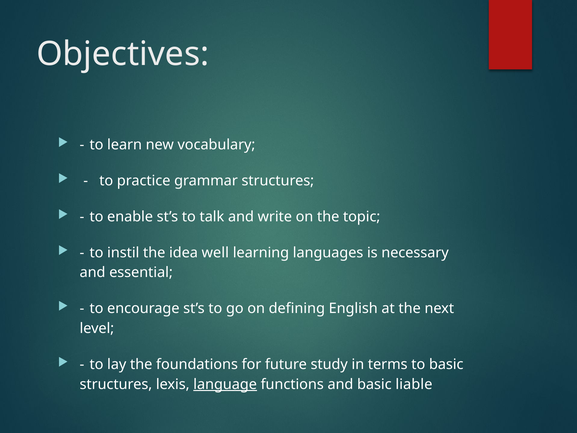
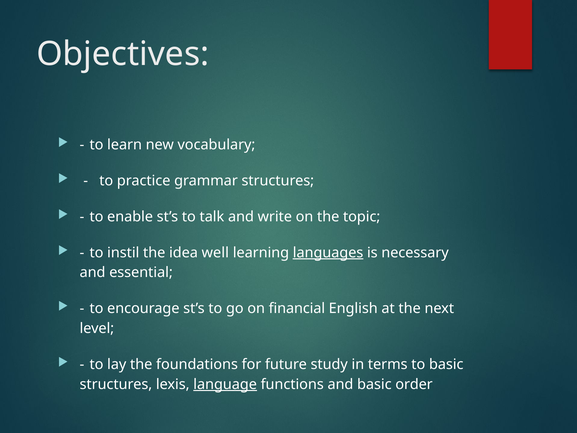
languages underline: none -> present (328, 253)
defining: defining -> financial (297, 308)
liable: liable -> order (414, 384)
